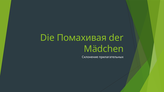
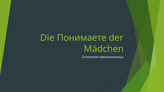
Помахивая: Помахивая -> Понимаете (82, 38)
